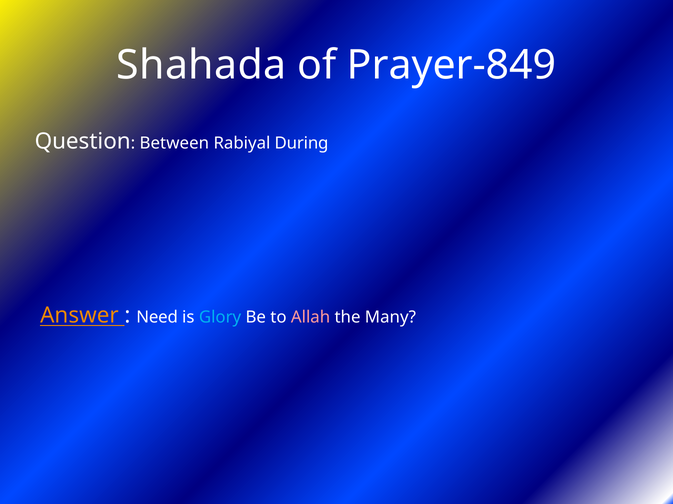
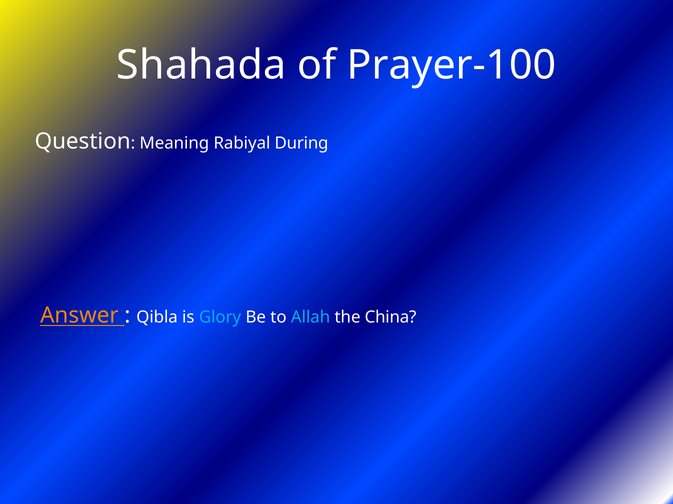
Prayer-849: Prayer-849 -> Prayer-100 (452, 65)
Between: Between -> Meaning (174, 144)
Need: Need -> Qibla (157, 317)
Allah colour: pink -> light blue (311, 317)
Many: Many -> China (390, 317)
